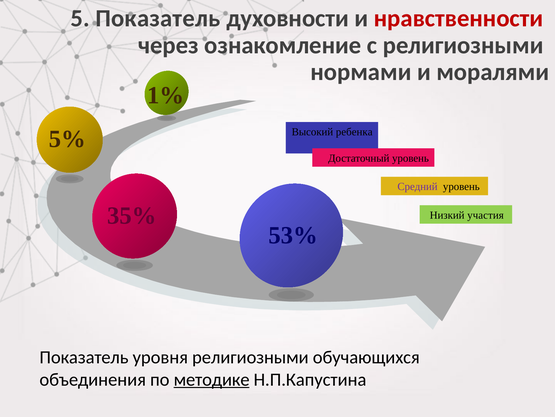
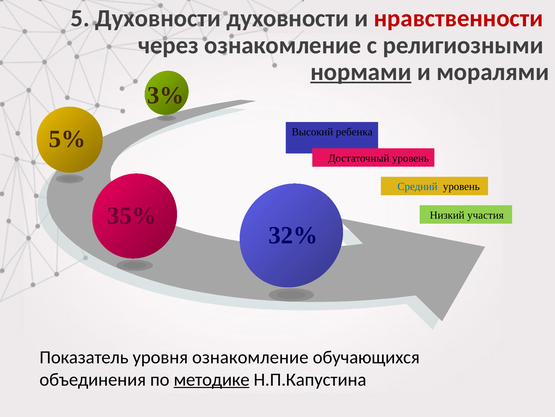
5 Показатель: Показатель -> Духовности (158, 18)
нормами underline: none -> present (361, 72)
1%: 1% -> 3% (166, 95)
Средний colour: purple -> blue (418, 186)
53%: 53% -> 32% (293, 235)
уровня религиозными: религиозными -> ознакомление (250, 357)
